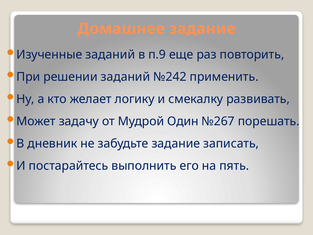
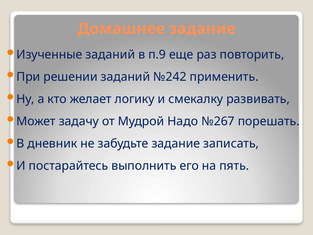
Один: Один -> Надо (183, 121)
